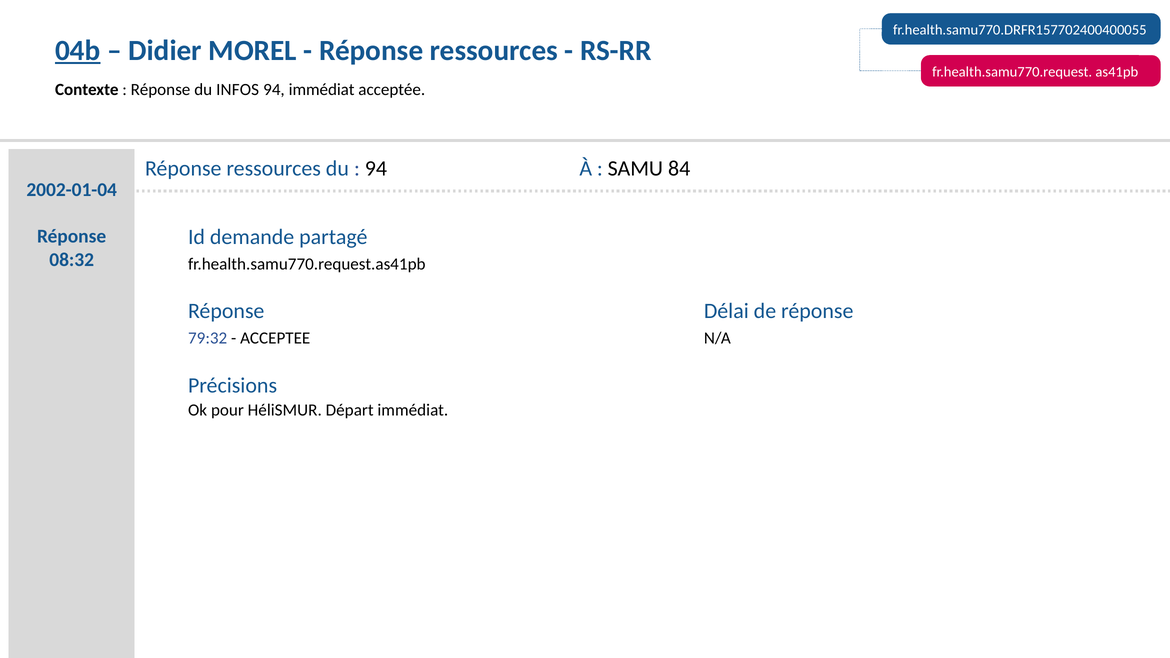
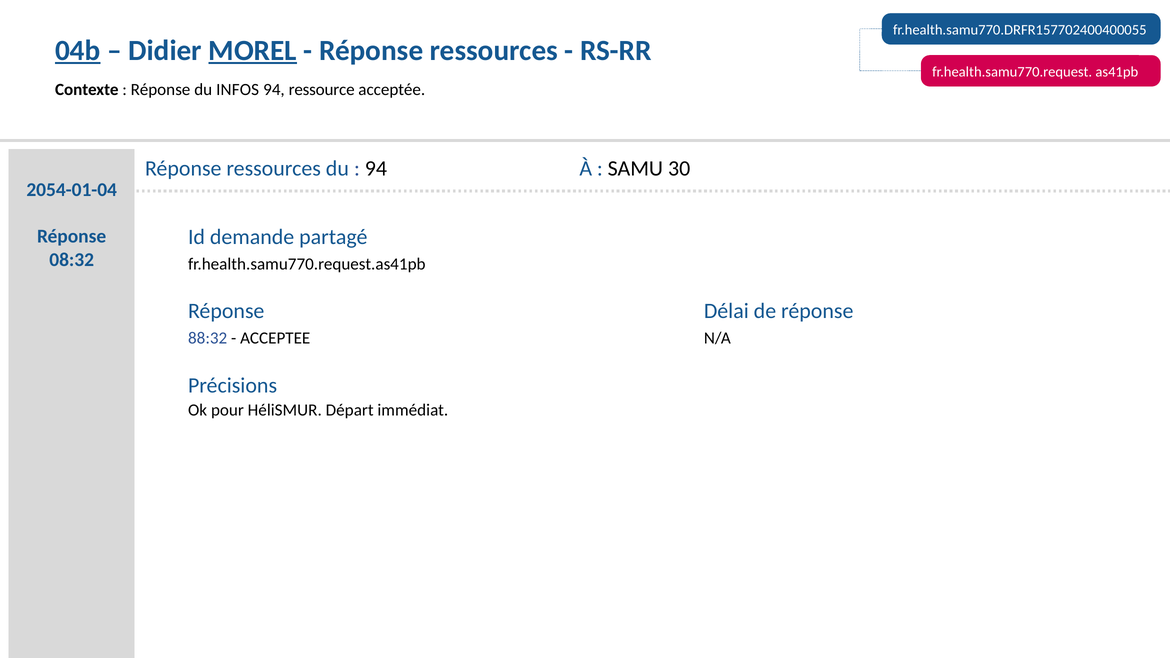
MOREL underline: none -> present (253, 50)
94 immédiat: immédiat -> ressource (322, 90)
84: 84 -> 30 (679, 169)
2002-01-04: 2002-01-04 -> 2054-01-04 (72, 190)
79:32: 79:32 -> 88:32 (208, 338)
